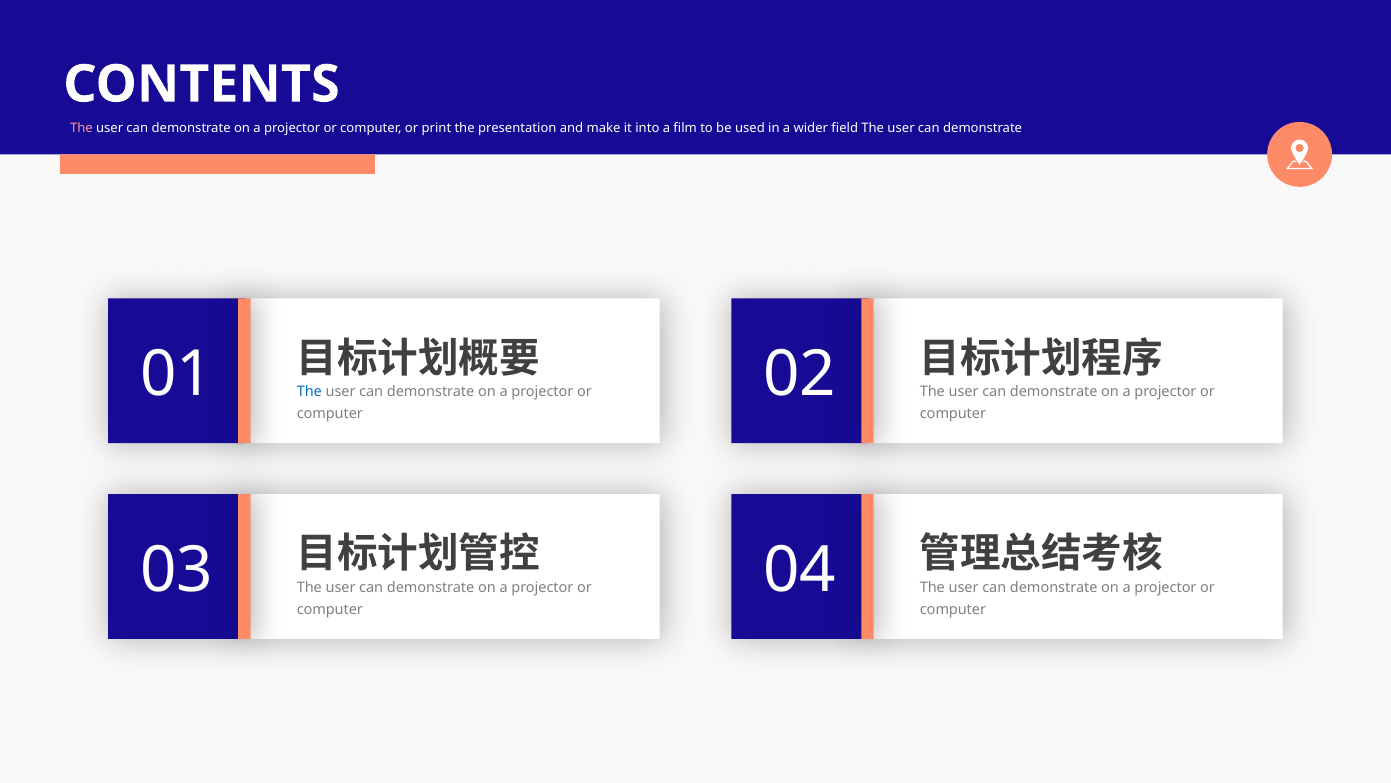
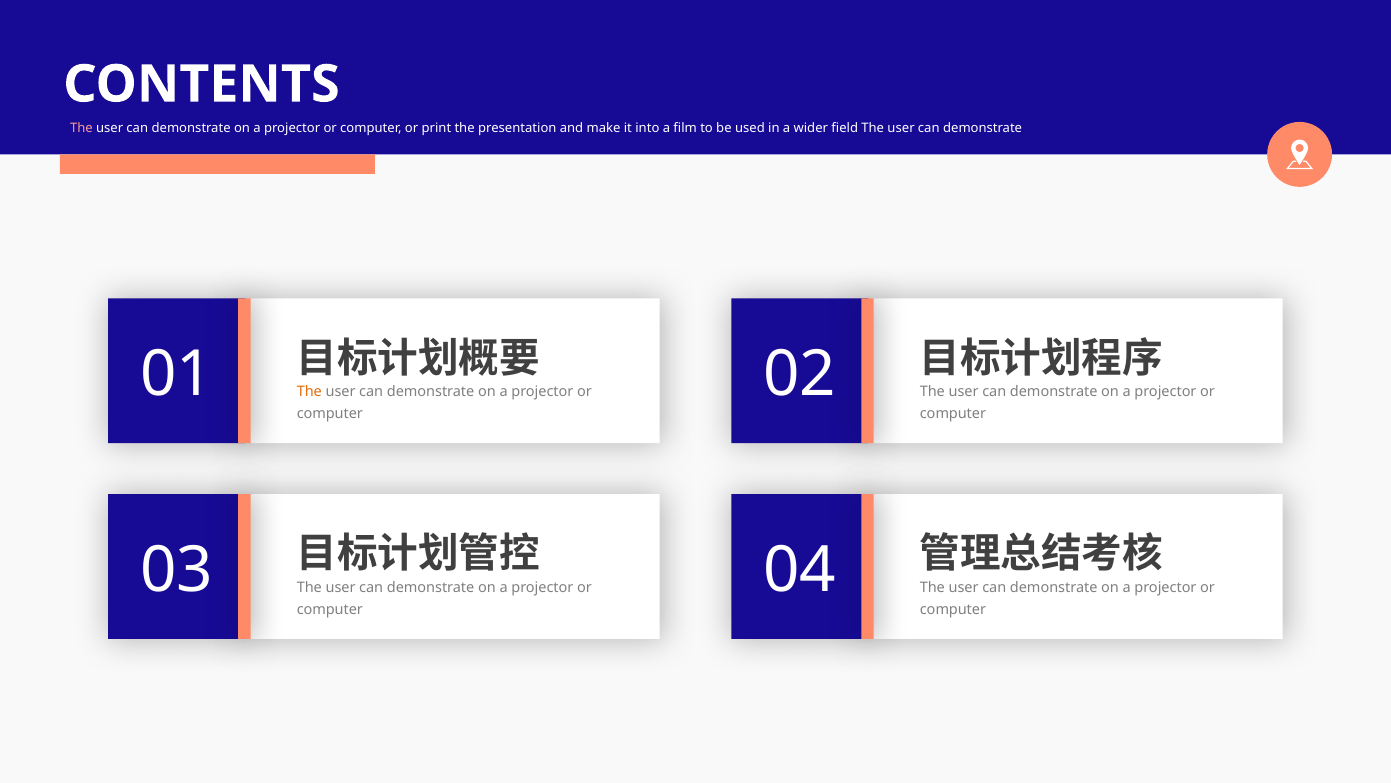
The colour: blue -> orange (309, 391)
